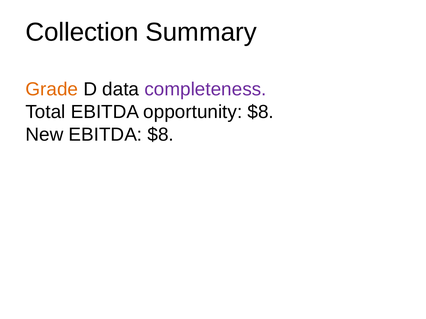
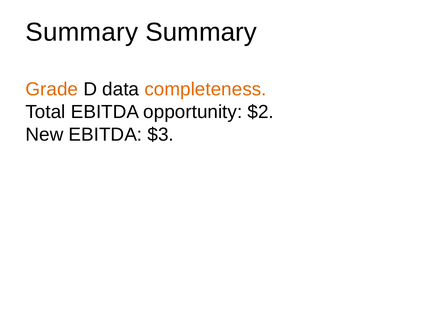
Collection: Collection -> Summary (82, 32)
completeness colour: purple -> orange (205, 89)
opportunity $8: $8 -> $2 (261, 112)
EBITDA $8: $8 -> $3 (161, 135)
